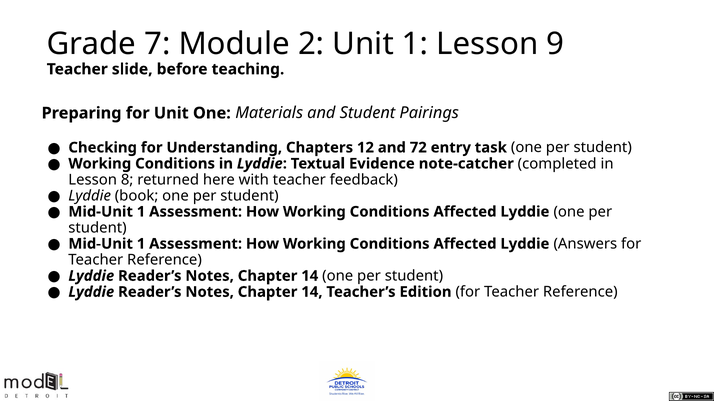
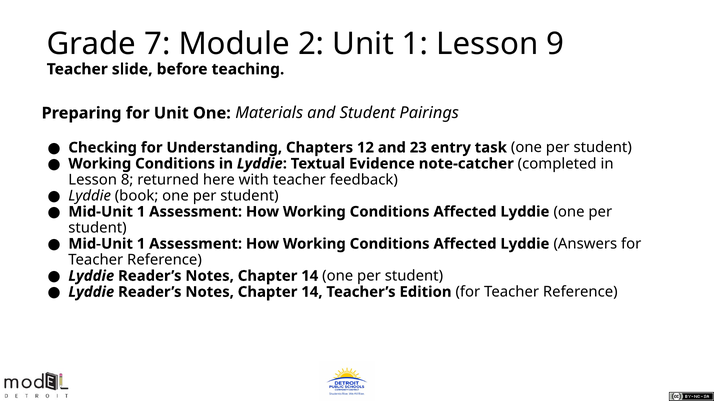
72: 72 -> 23 (418, 148)
